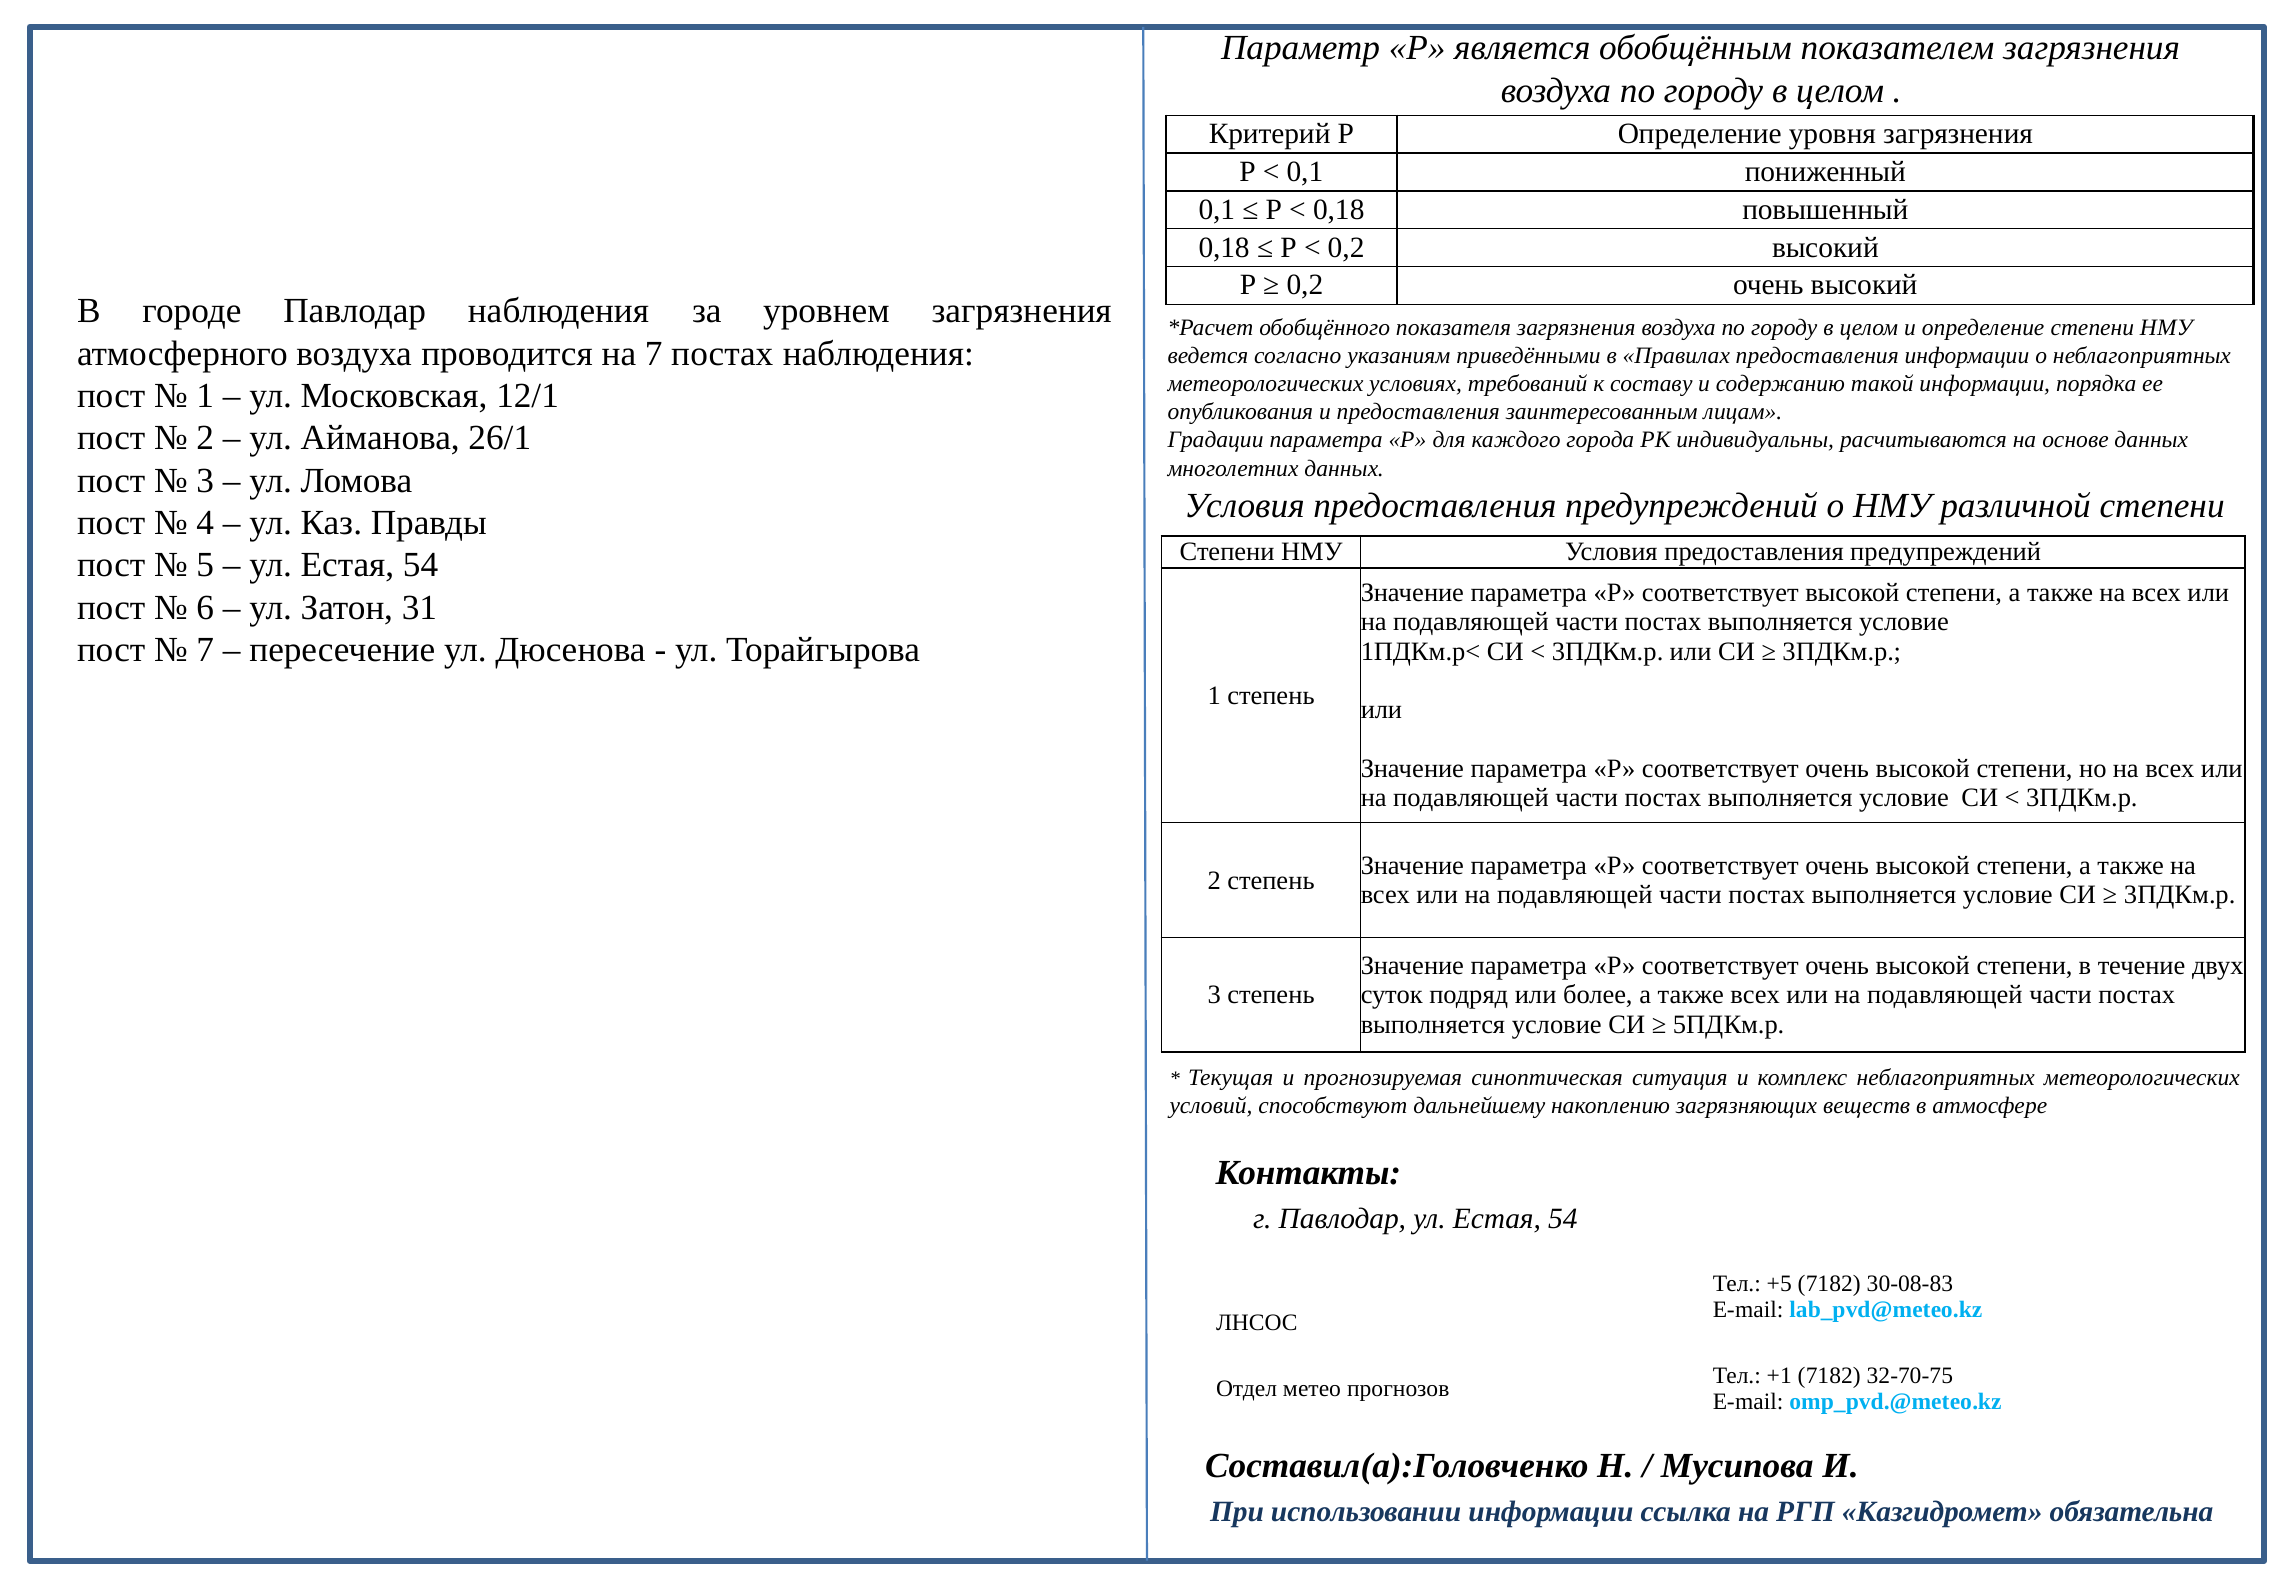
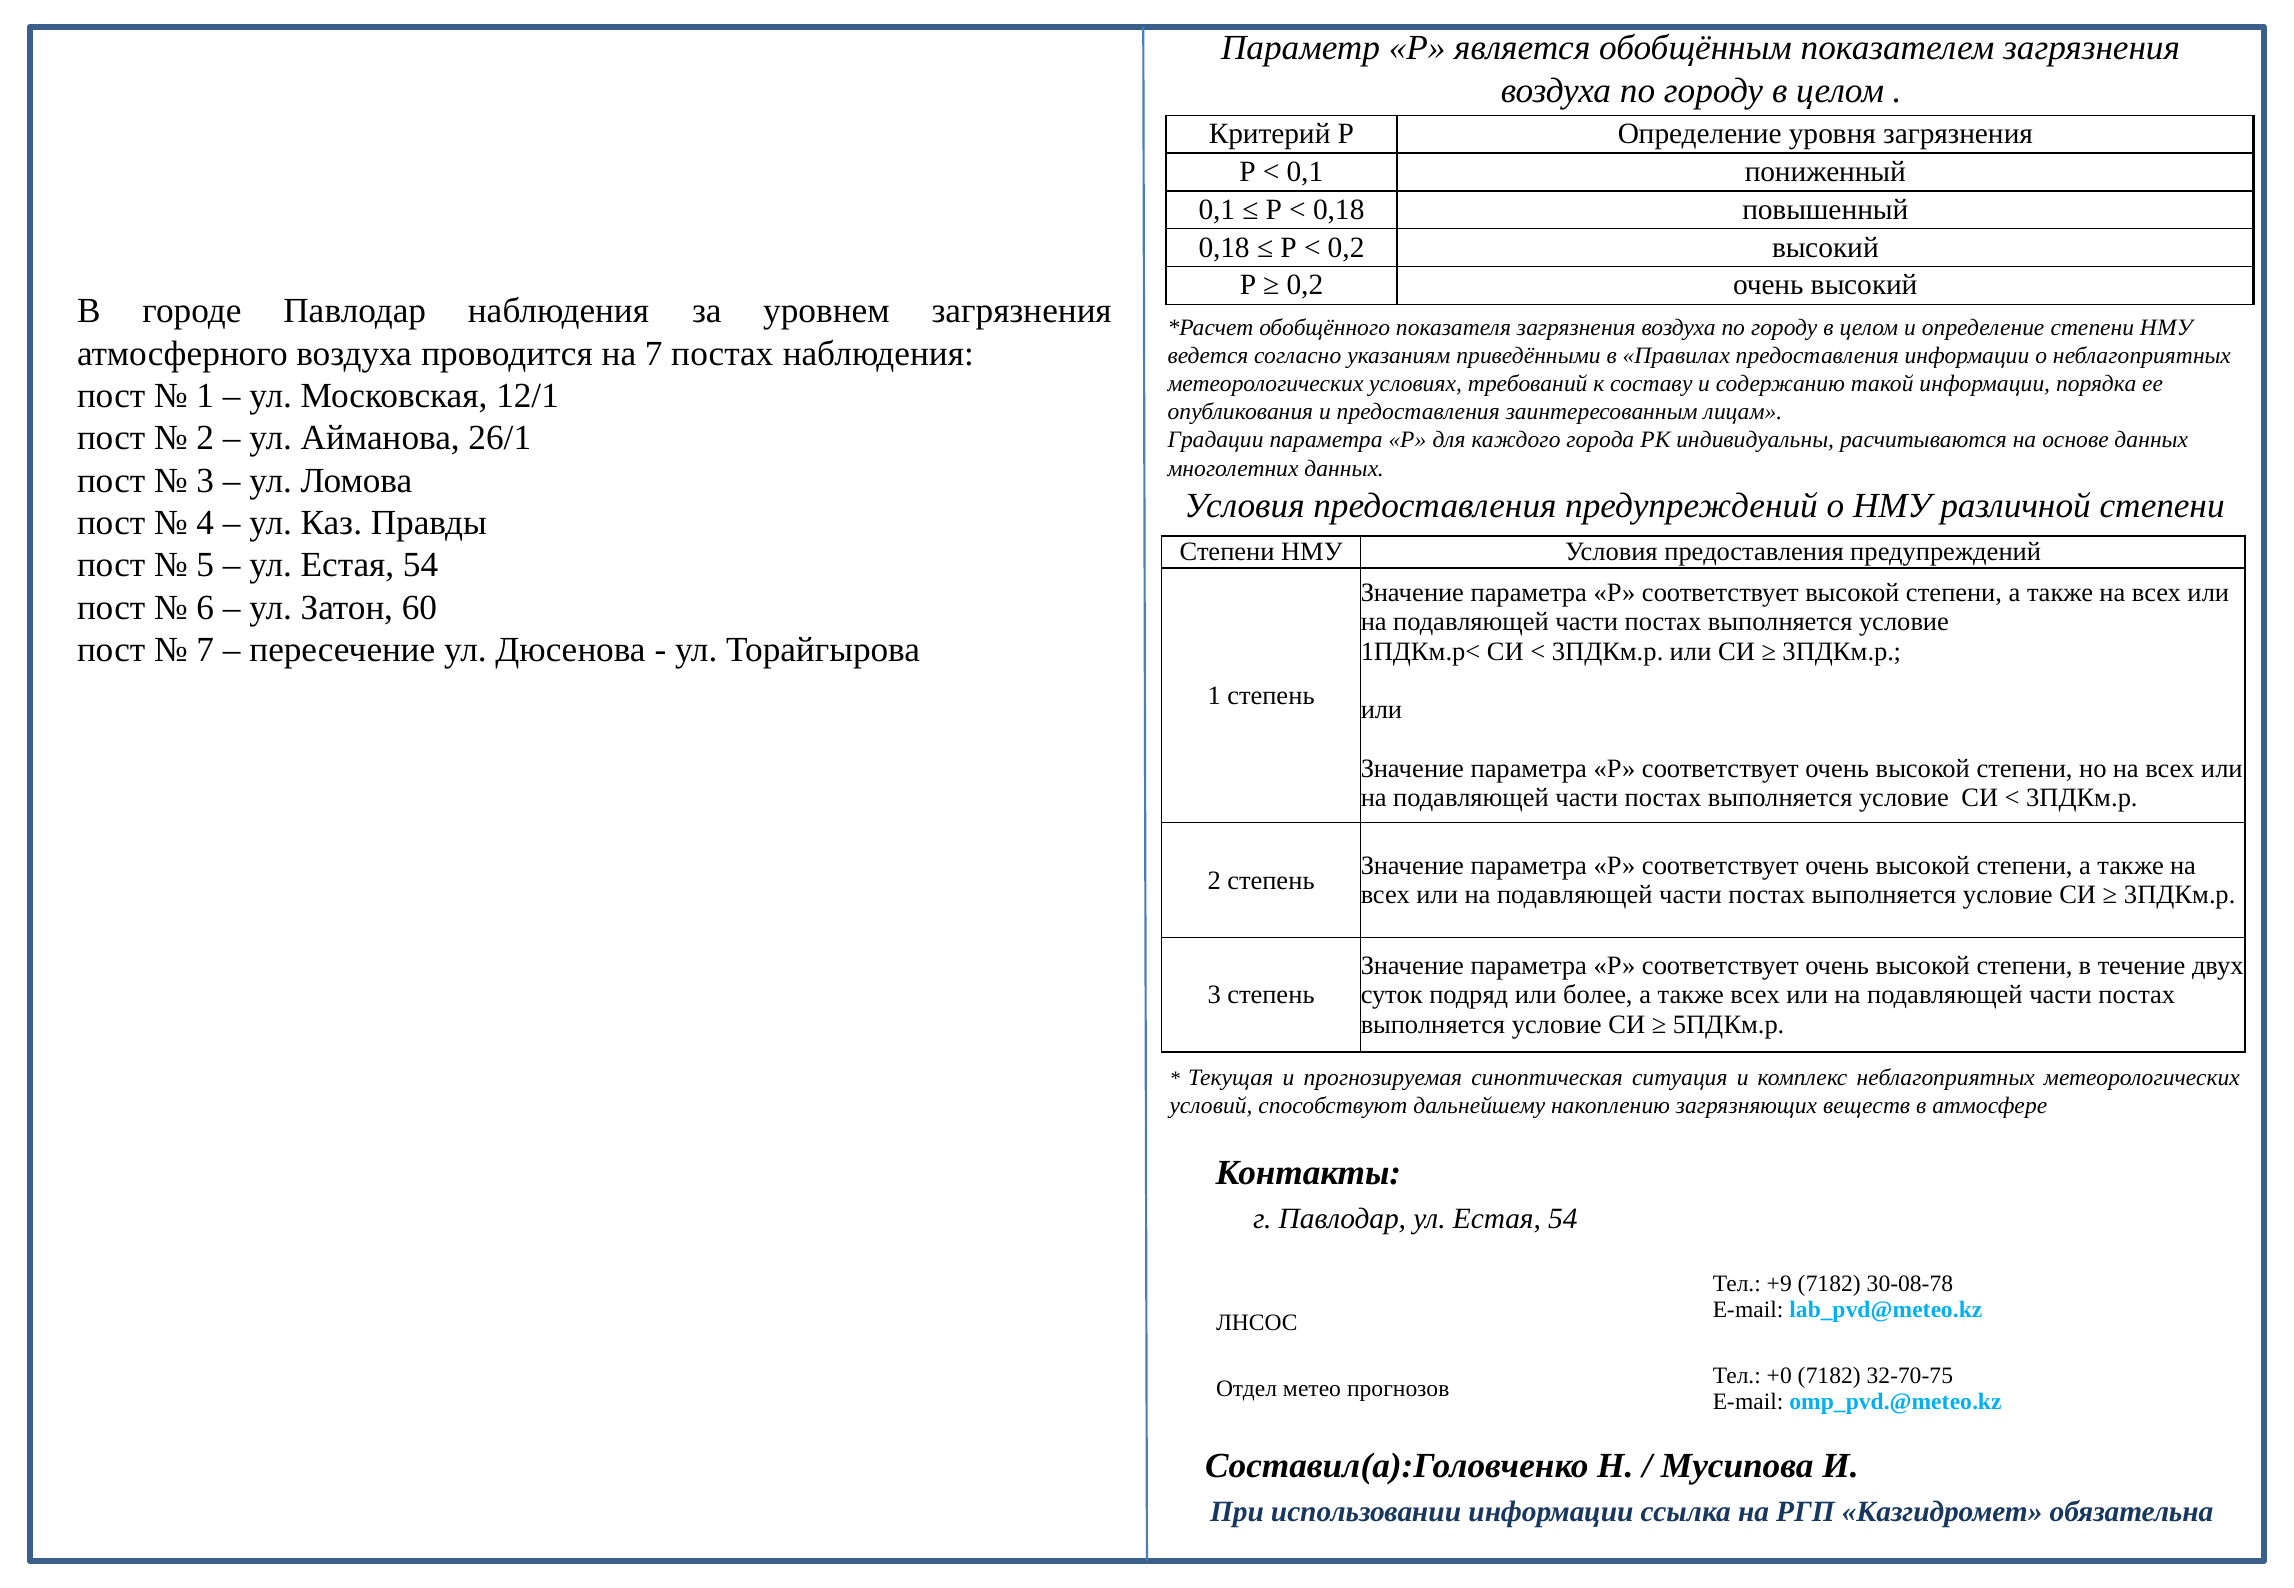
31: 31 -> 60 (419, 608)
+5: +5 -> +9 (1779, 1284)
30-08-83: 30-08-83 -> 30-08-78 (1910, 1284)
+1: +1 -> +0 (1779, 1376)
